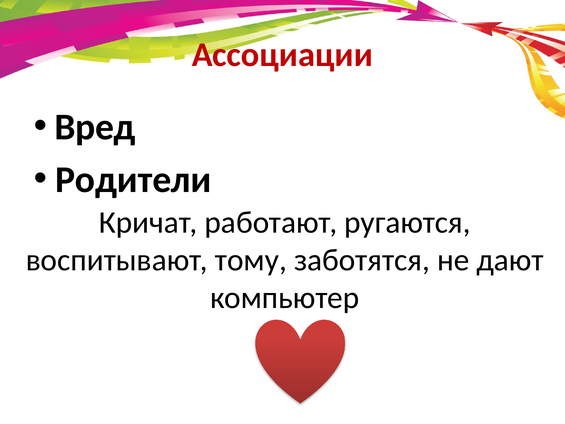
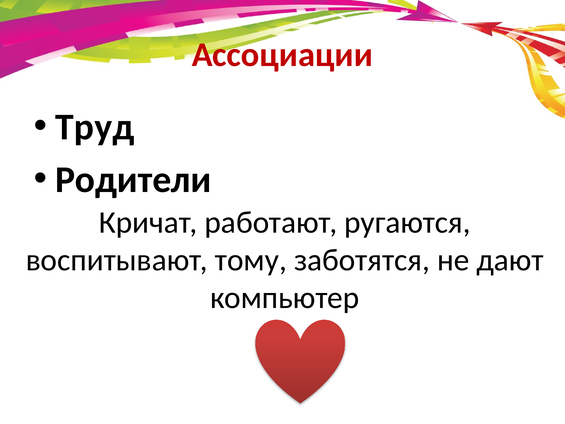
Вред: Вред -> Труд (95, 127)
